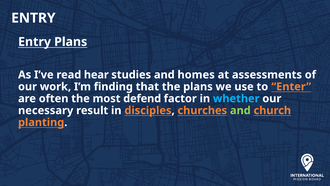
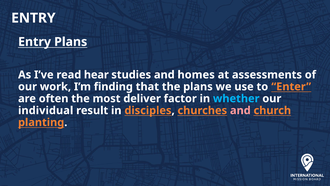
defend: defend -> deliver (142, 98)
necessary: necessary -> individual (46, 110)
and colour: light green -> pink (240, 110)
